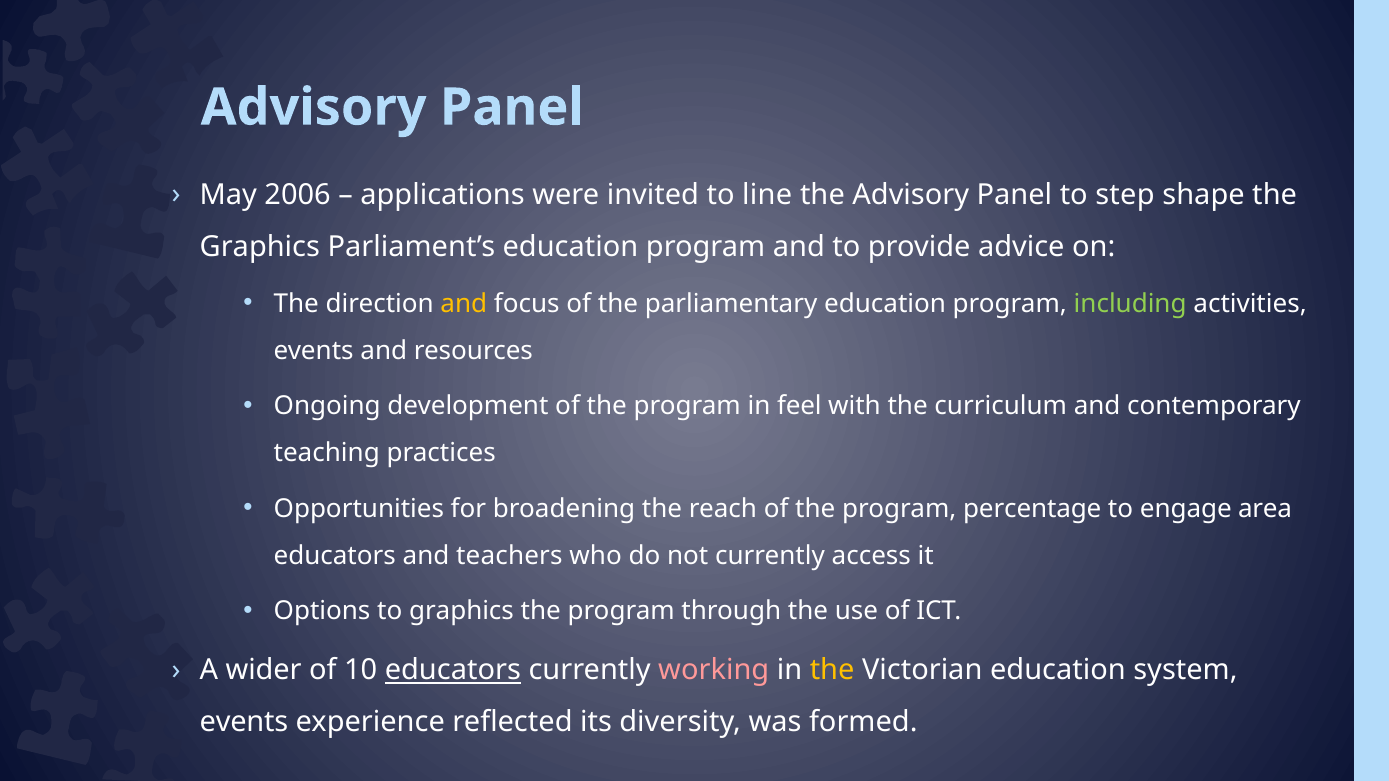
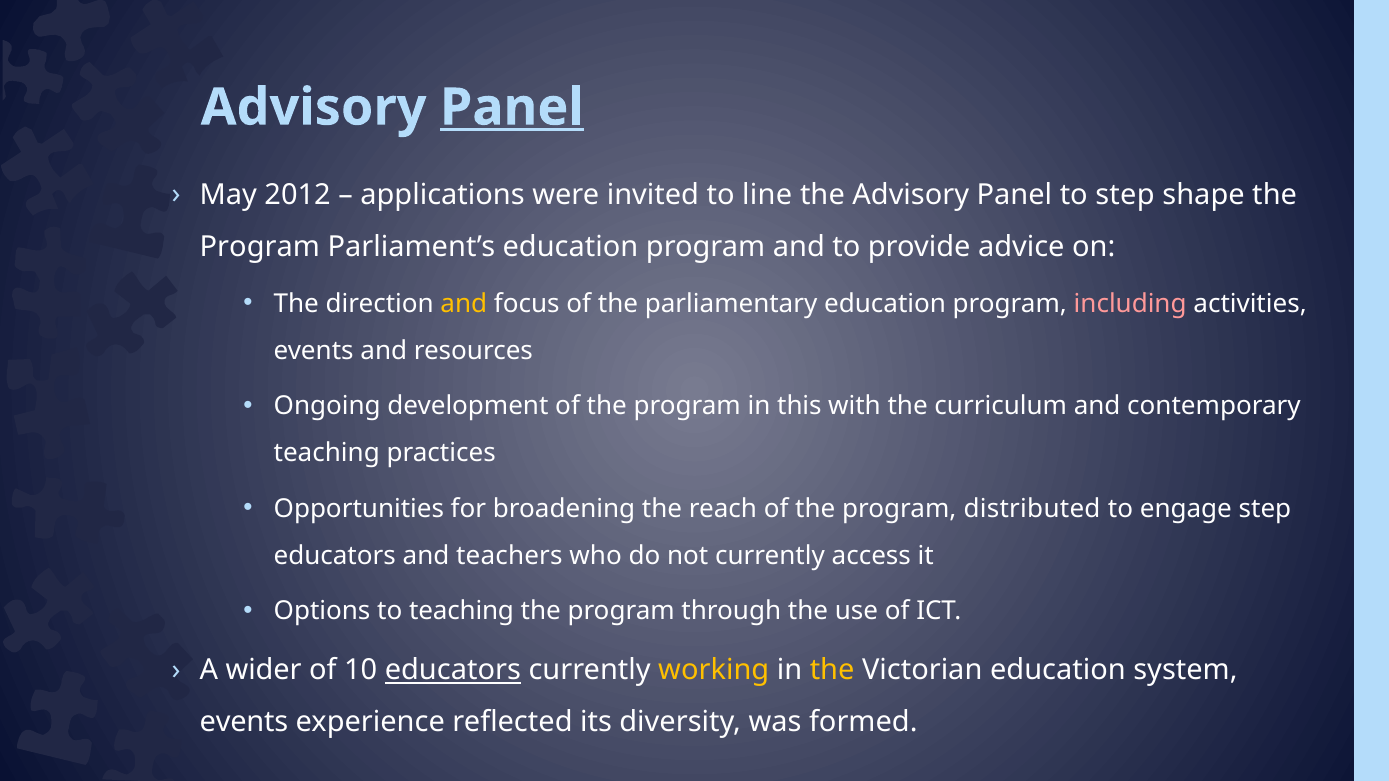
Panel underline: none -> present (512, 108)
2006: 2006 -> 2012 (298, 195)
Graphics: Graphics -> Program (260, 247)
including colour: light green -> pink (1130, 304)
feel: feel -> this (799, 406)
percentage: percentage -> distributed (1032, 509)
engage area: area -> step (1265, 509)
to graphics: graphics -> teaching (462, 611)
working colour: pink -> yellow (714, 671)
